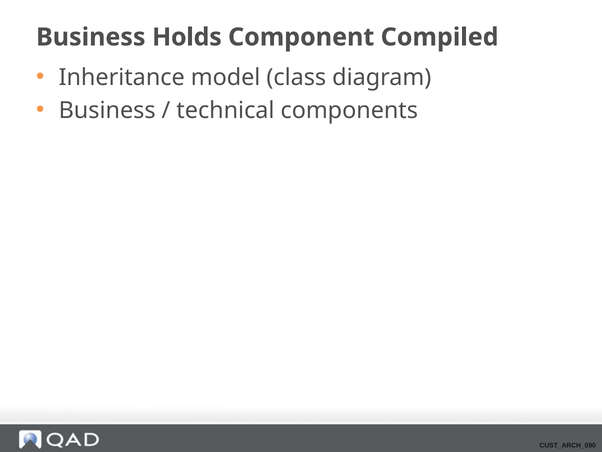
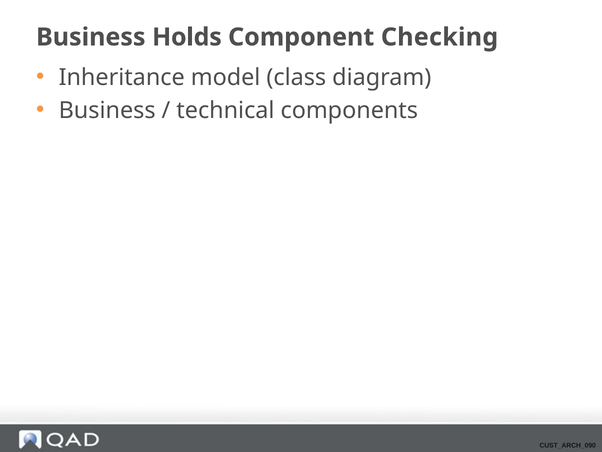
Compiled: Compiled -> Checking (440, 37)
